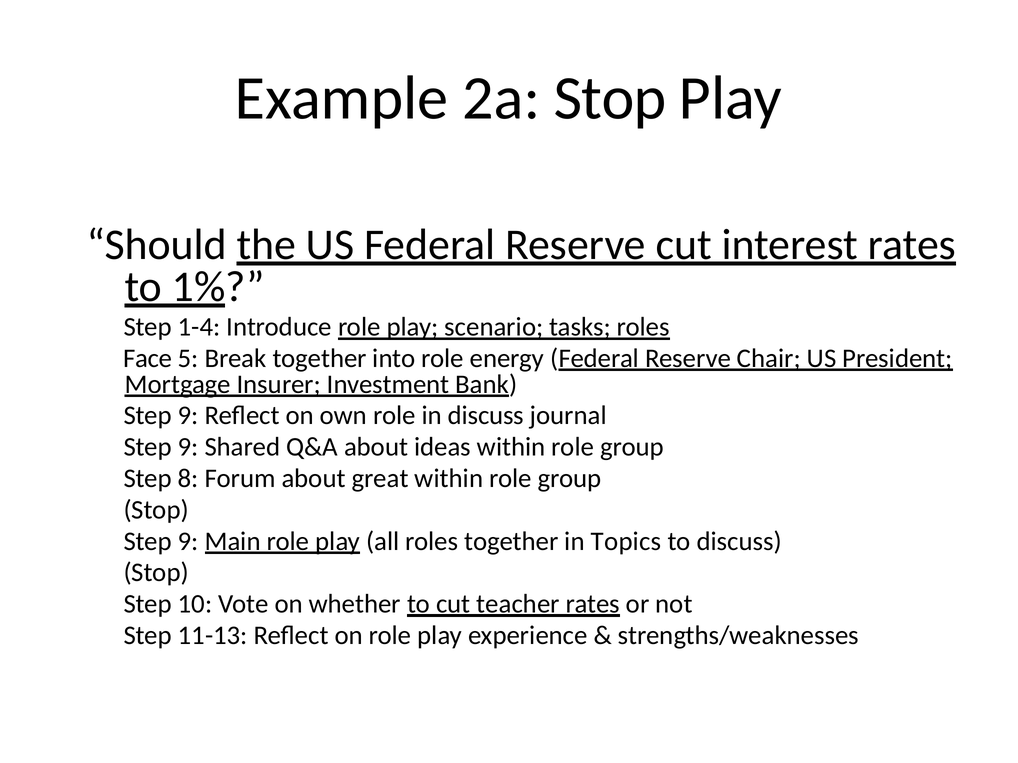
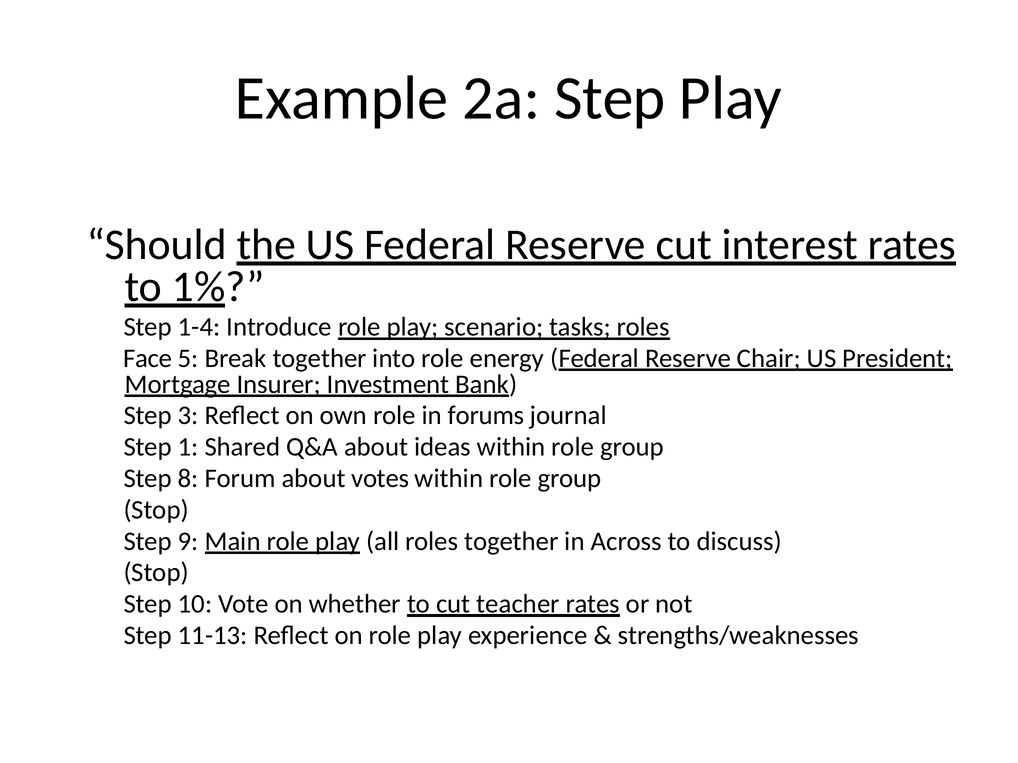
2a Stop: Stop -> Step (610, 99)
9: 9 -> 3 (188, 416)
in discuss: discuss -> forums (486, 416)
9: 9 -> 1 (188, 447)
great: great -> votes (380, 479)
Topics: Topics -> Across (626, 542)
